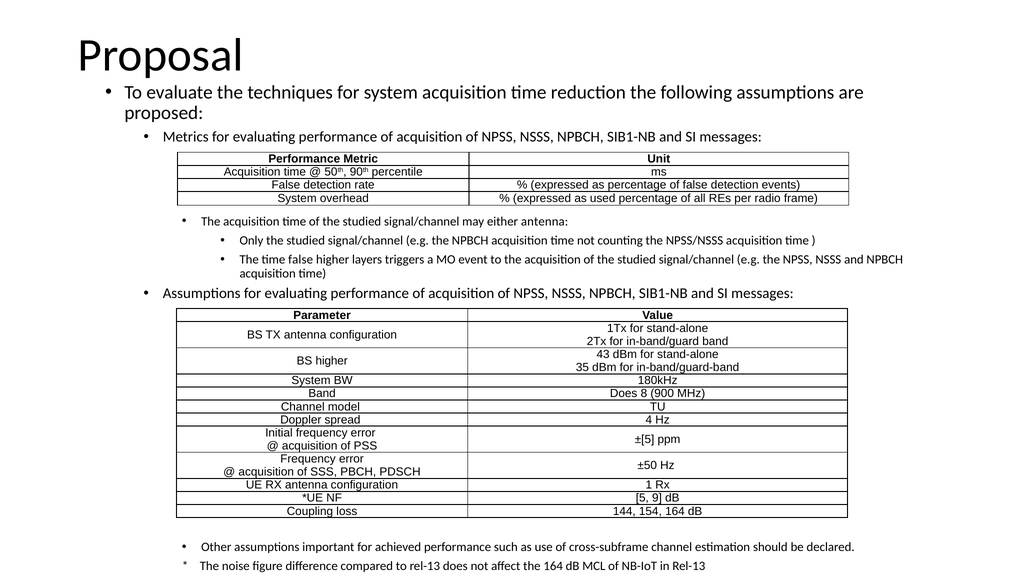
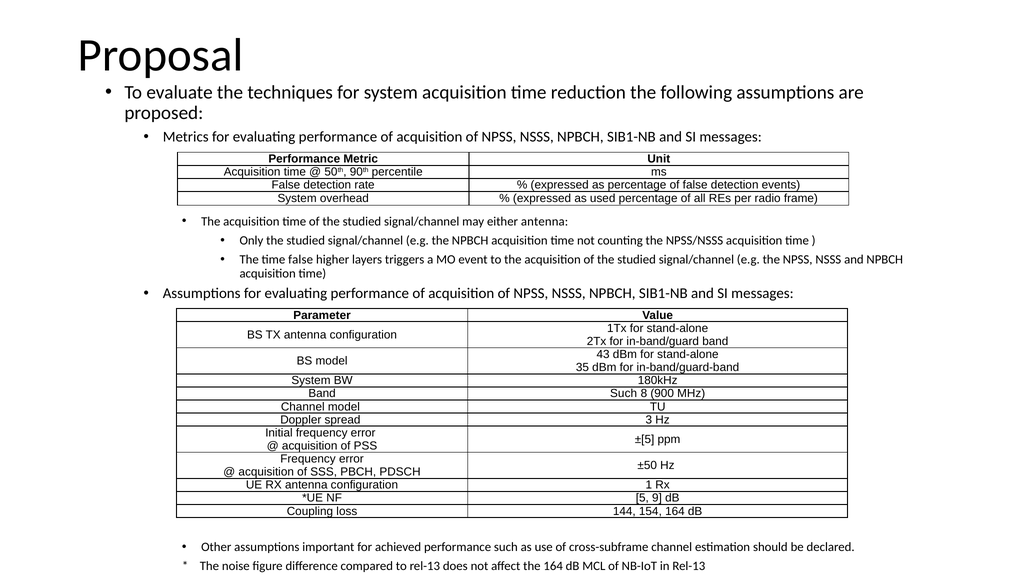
BS higher: higher -> model (332, 361)
Band Does: Does -> Such (624, 394)
4: 4 -> 3 (649, 420)
